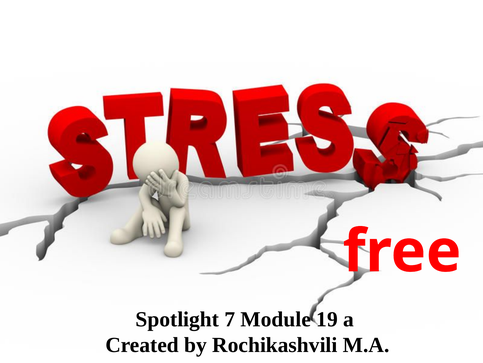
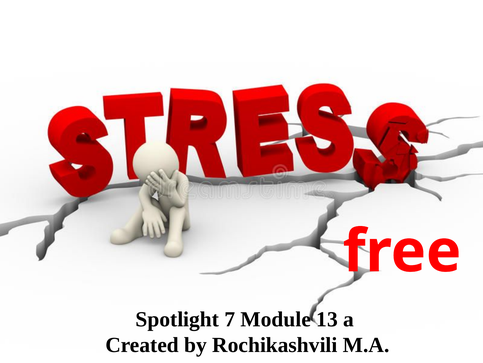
19: 19 -> 13 (327, 319)
